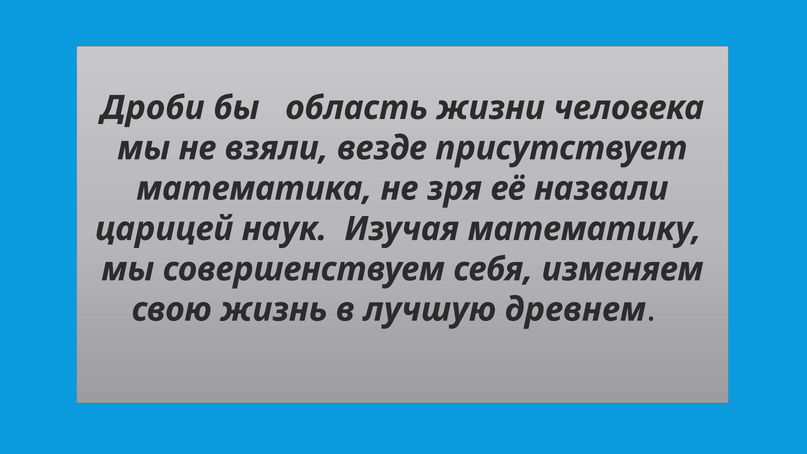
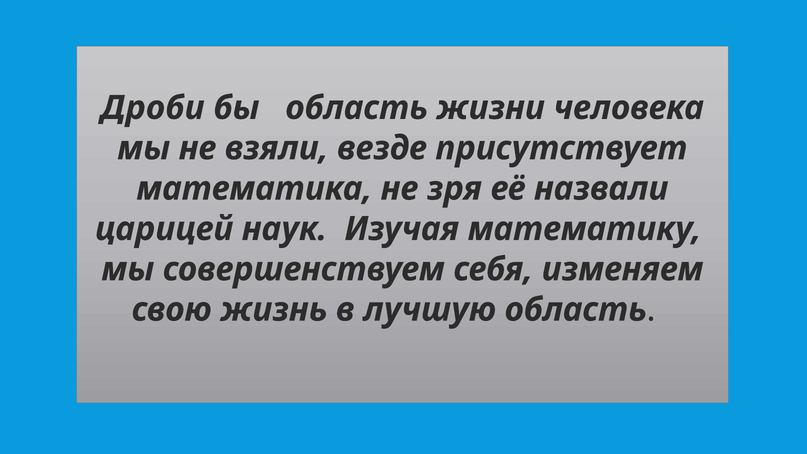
лучшую древнем: древнем -> область (576, 310)
